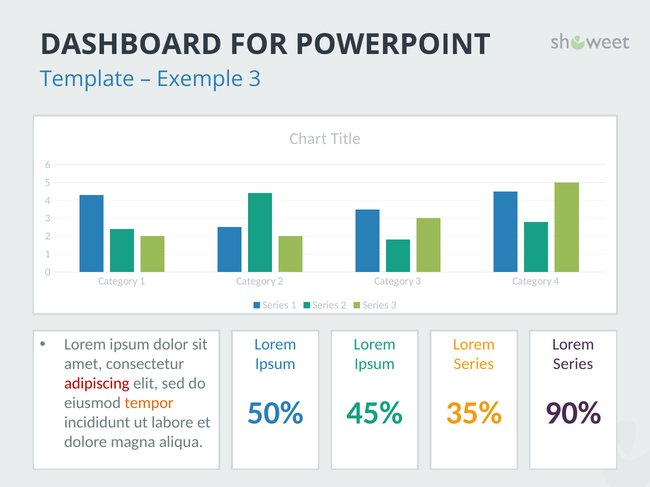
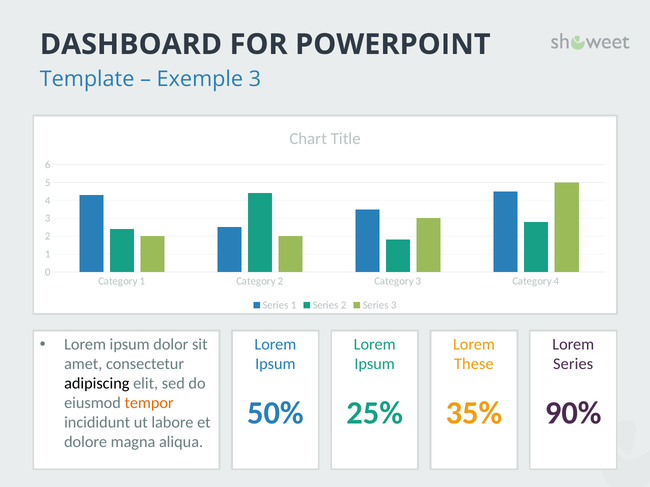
Series: Series -> These (474, 364)
adipiscing colour: red -> black (97, 384)
45%: 45% -> 25% (375, 413)
